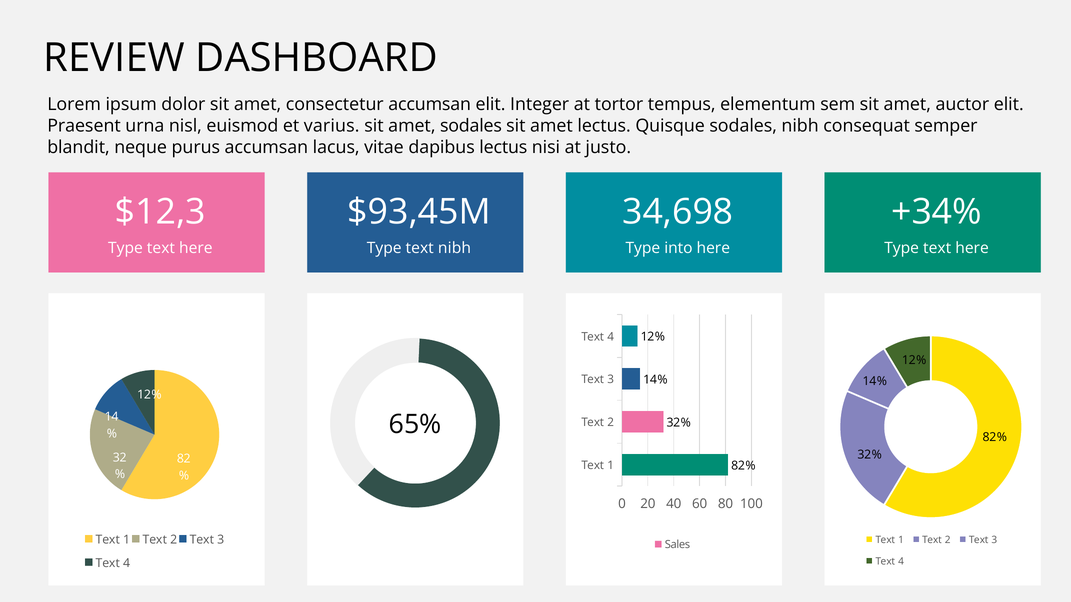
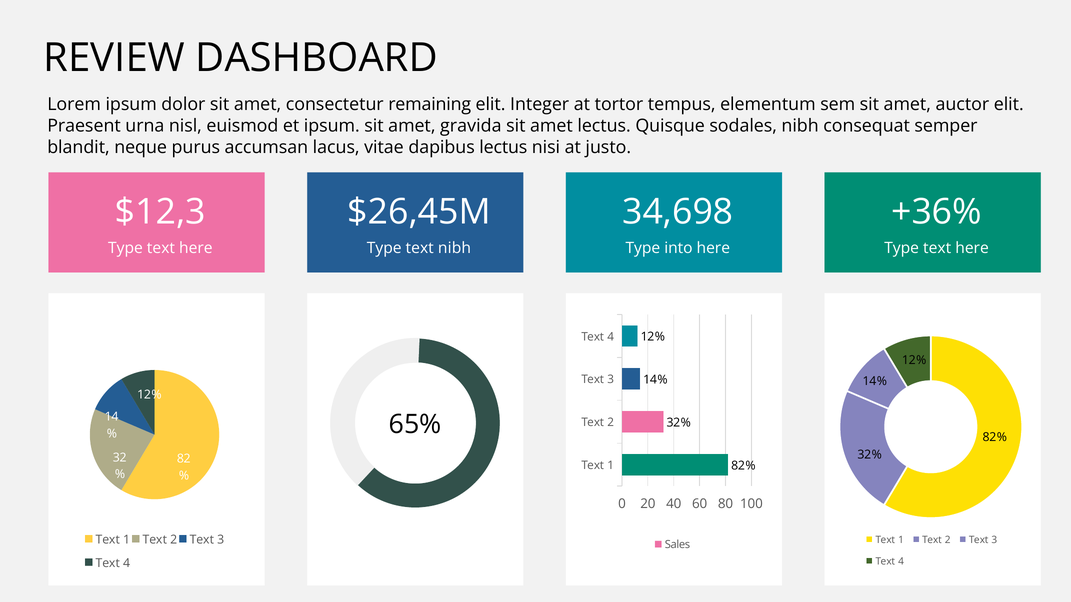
consectetur accumsan: accumsan -> remaining (430, 105)
et varius: varius -> ipsum (332, 126)
amet sodales: sodales -> gravida (471, 126)
$93,45M: $93,45M -> $26,45M (419, 212)
+34%: +34% -> +36% (937, 212)
